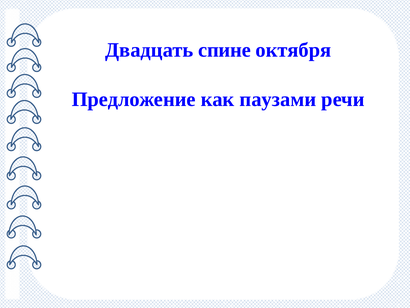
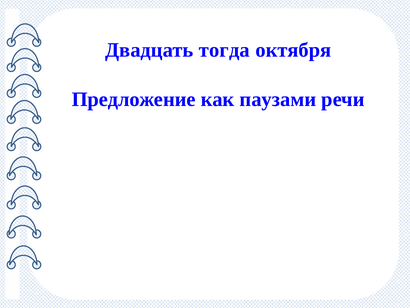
спине: спине -> тогда (224, 50)
